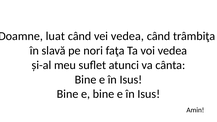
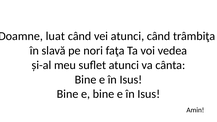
vei vedea: vedea -> atunci (127, 36)
